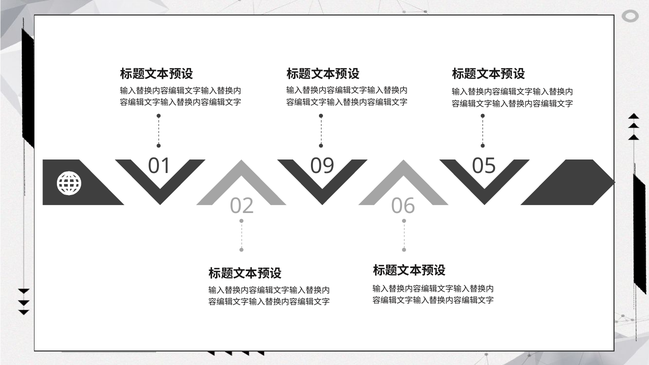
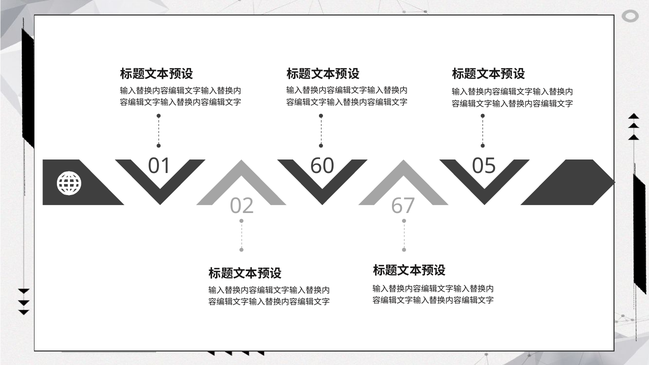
09: 09 -> 60 (322, 166)
06: 06 -> 67 (403, 206)
